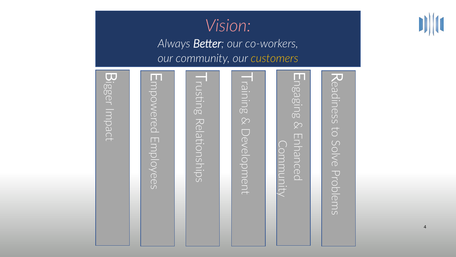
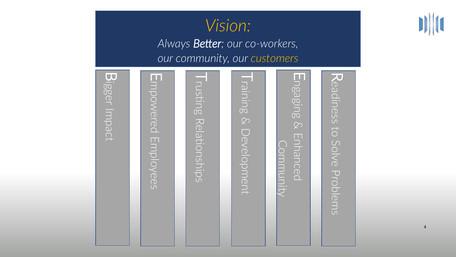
Vision colour: pink -> yellow (228, 26)
